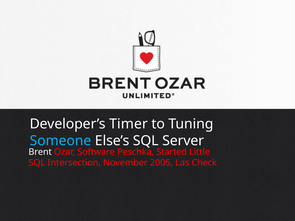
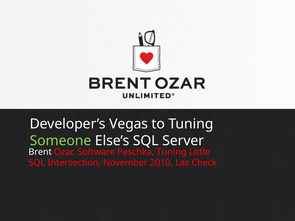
Timer: Timer -> Vegas (129, 124)
Someone colour: light blue -> light green (60, 141)
Peschka Started: Started -> Tuning (172, 152)
2005: 2005 -> 2010 (161, 163)
